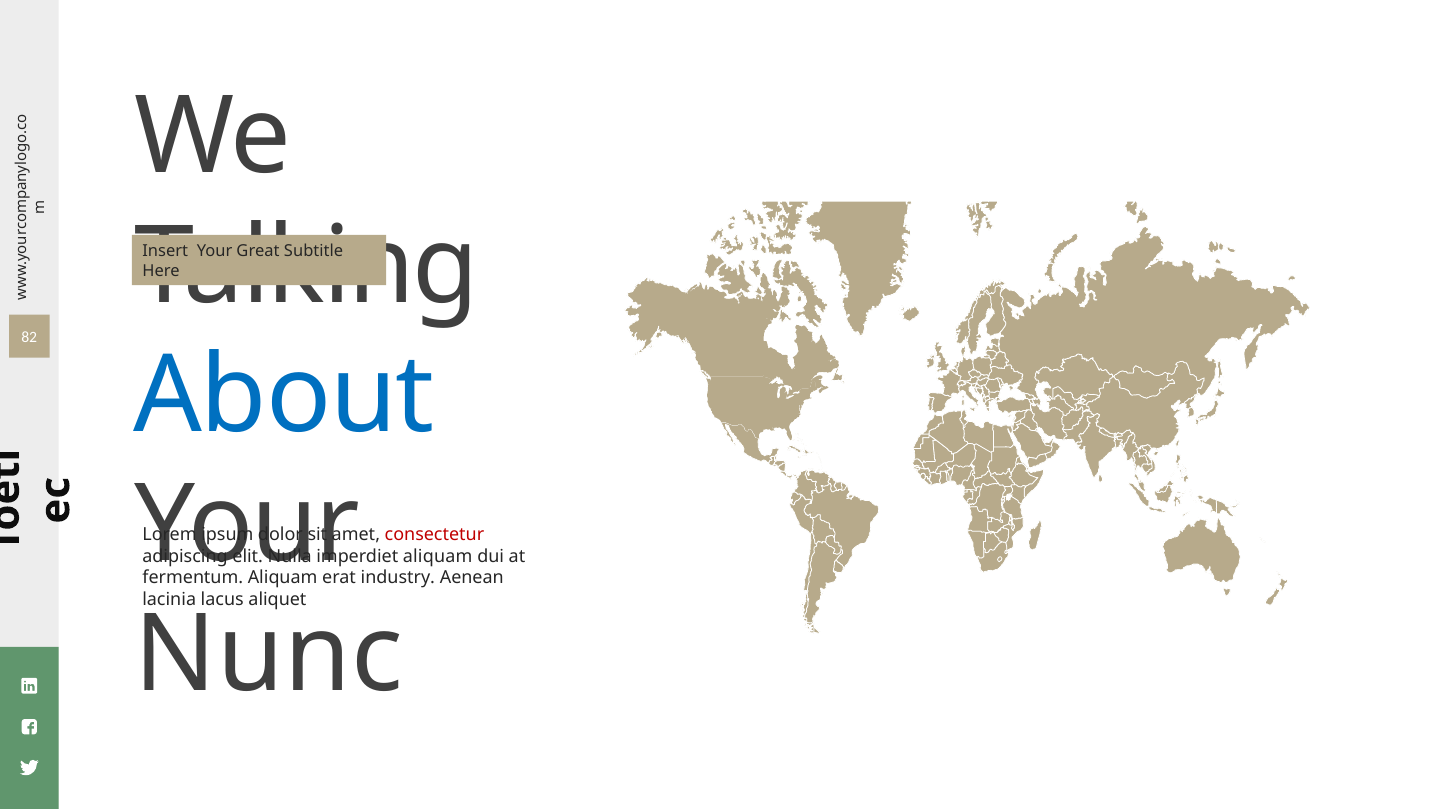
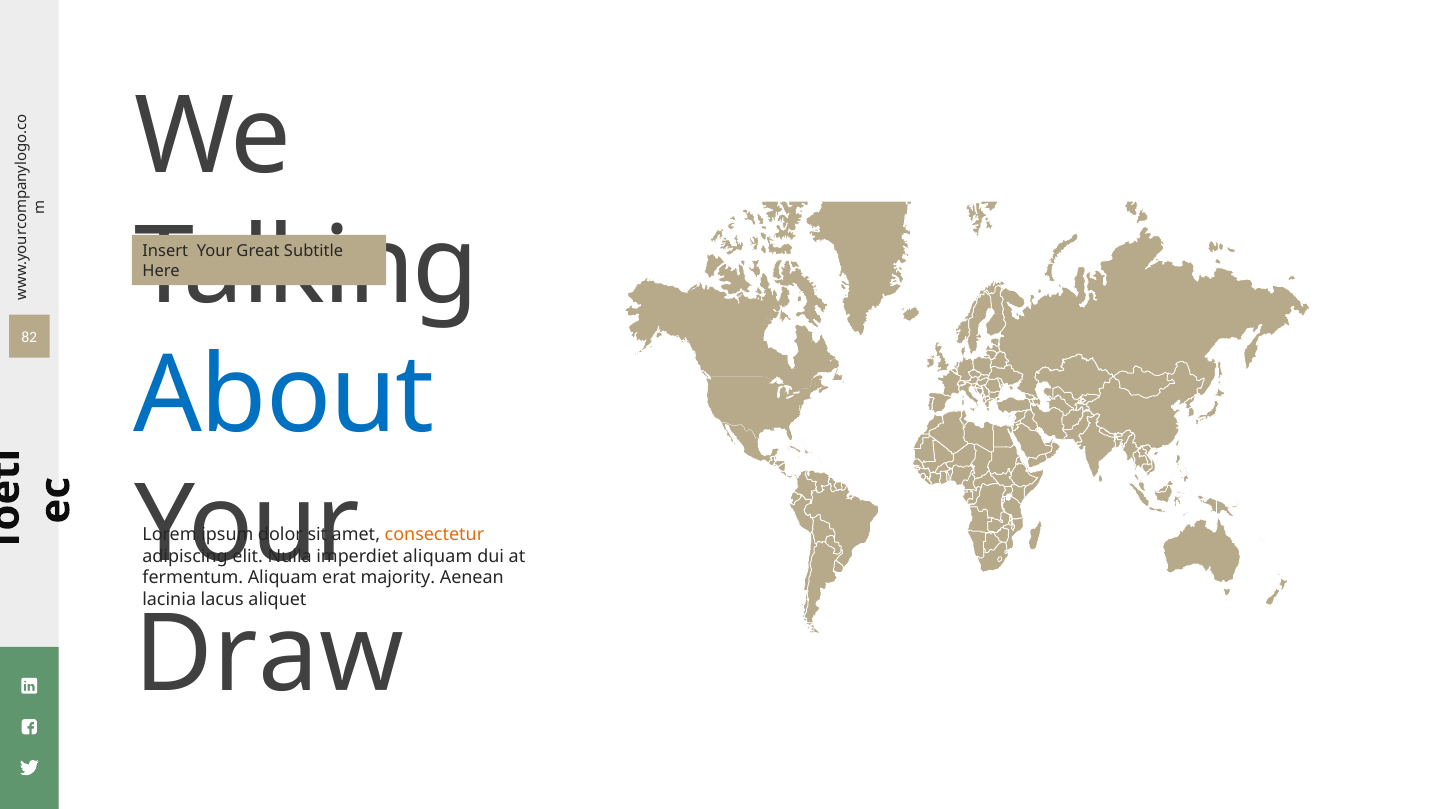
consectetur colour: red -> orange (434, 535)
industry: industry -> majority (398, 578)
Nunc: Nunc -> Draw (269, 655)
